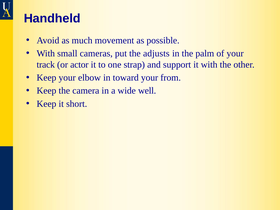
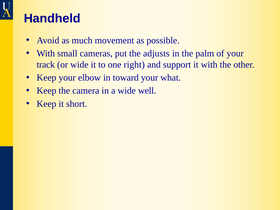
or actor: actor -> wide (79, 65)
strap: strap -> right (134, 65)
from: from -> what (171, 78)
